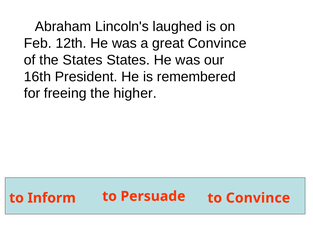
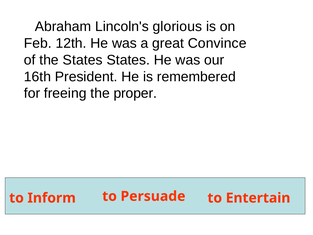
laughed: laughed -> glorious (177, 27)
higher: higher -> proper (135, 93)
to Convince: Convince -> Entertain (258, 198)
